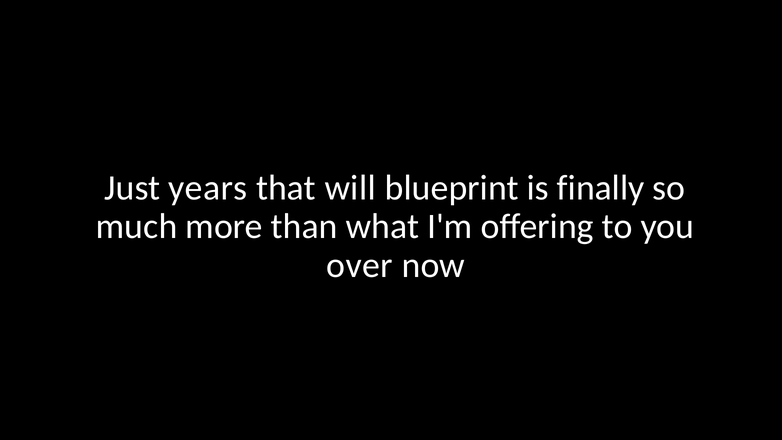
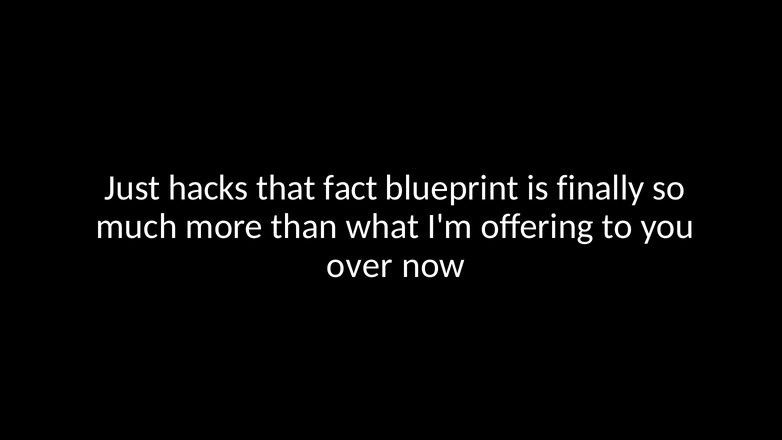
years: years -> hacks (208, 188)
will: will -> fact (351, 188)
